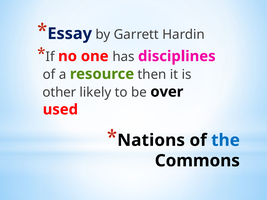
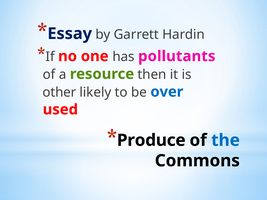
disciplines: disciplines -> pollutants (177, 56)
over colour: black -> blue (167, 92)
Nations: Nations -> Produce (151, 140)
